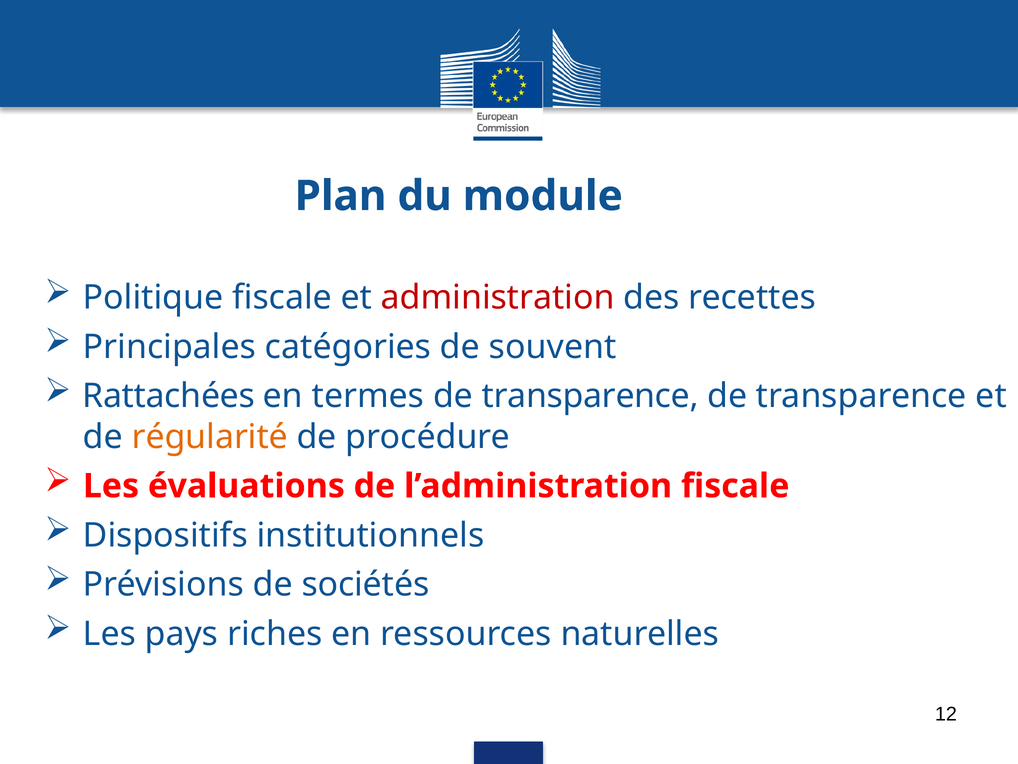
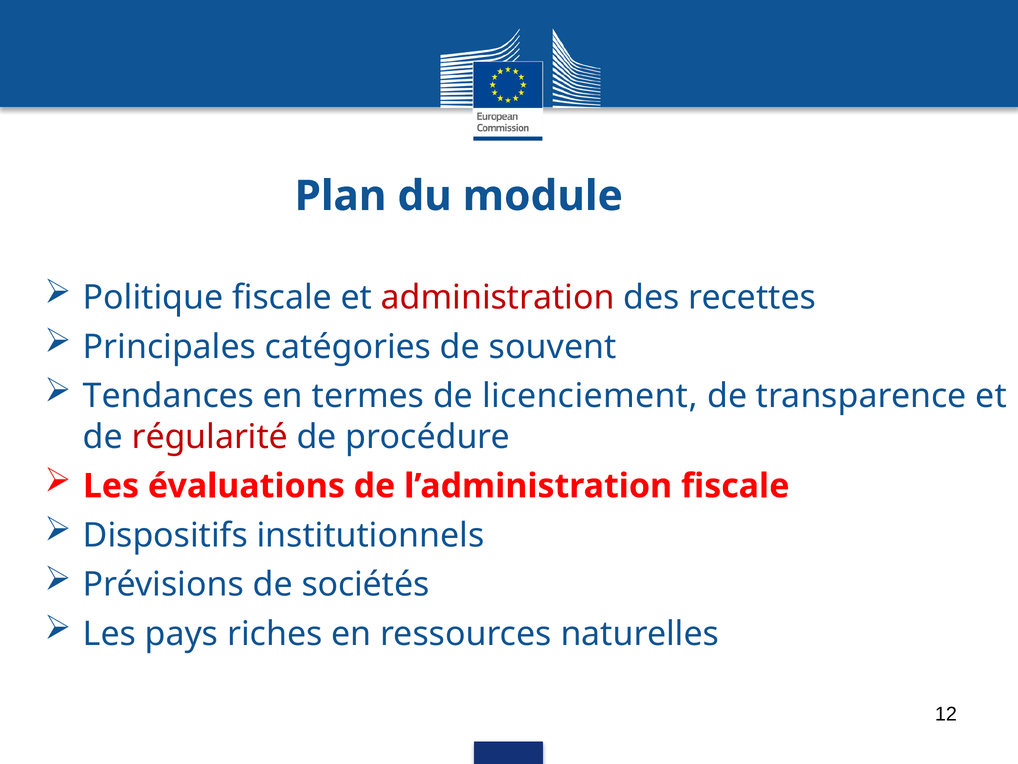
Rattachées: Rattachées -> Tendances (169, 396)
termes de transparence: transparence -> licenciement (590, 396)
régularité colour: orange -> red (210, 437)
